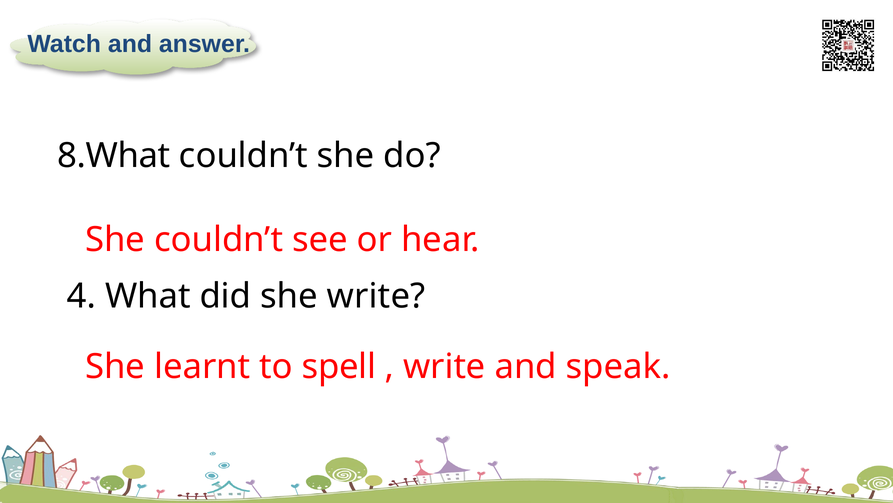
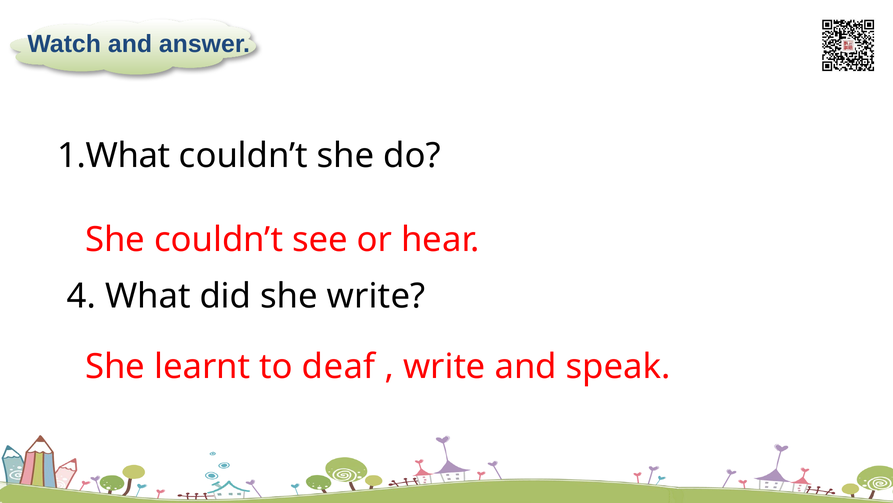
8.What: 8.What -> 1.What (114, 156)
spell: spell -> deaf (339, 367)
